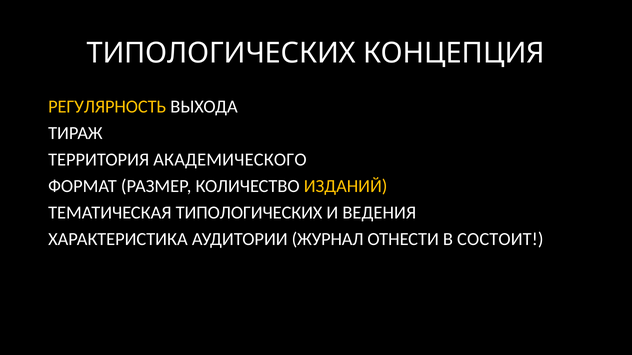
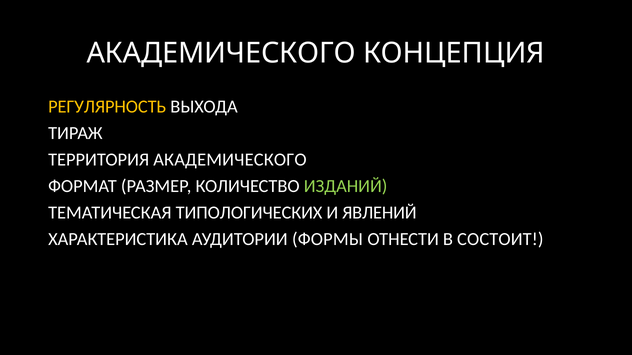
ТИПОЛОГИЧЕСКИХ: ТИПОЛОГИЧЕСКИХ -> АКАДЕМИЧЕСКОГО (221, 53)
ИЗДАНИЙ colour: yellow -> light green (346, 186)
ВЕДЕНИЯ: ВЕДЕНИЯ -> ЯВЛЕНИЙ (379, 213)
ЖУРНАЛ: ЖУРНАЛ -> ФОРМЫ (327, 239)
